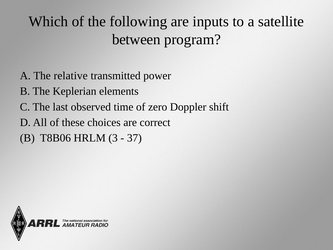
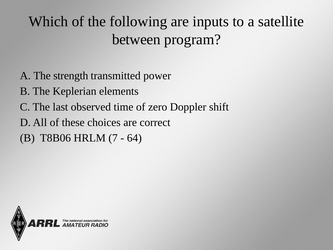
relative: relative -> strength (71, 76)
3: 3 -> 7 (113, 138)
37: 37 -> 64 (134, 138)
